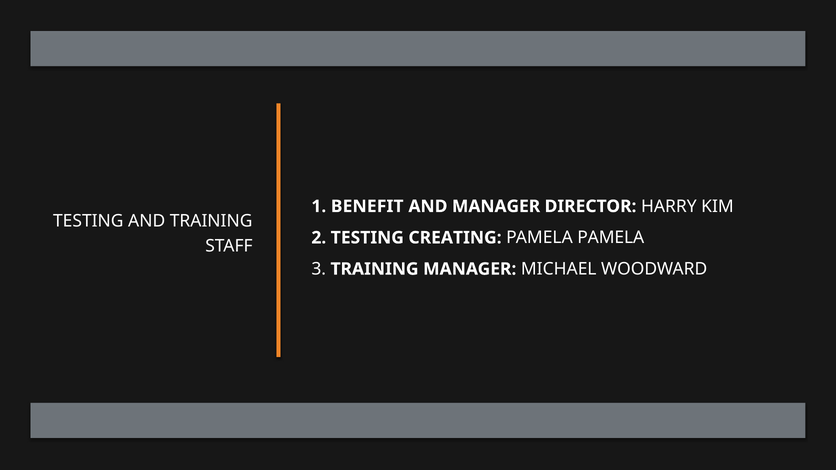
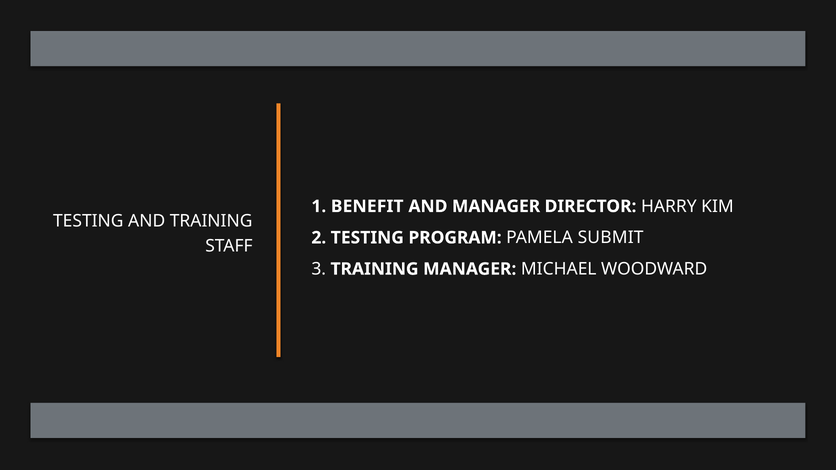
CREATING: CREATING -> PROGRAM (455, 238)
PAMELA PAMELA: PAMELA -> SUBMIT (611, 238)
